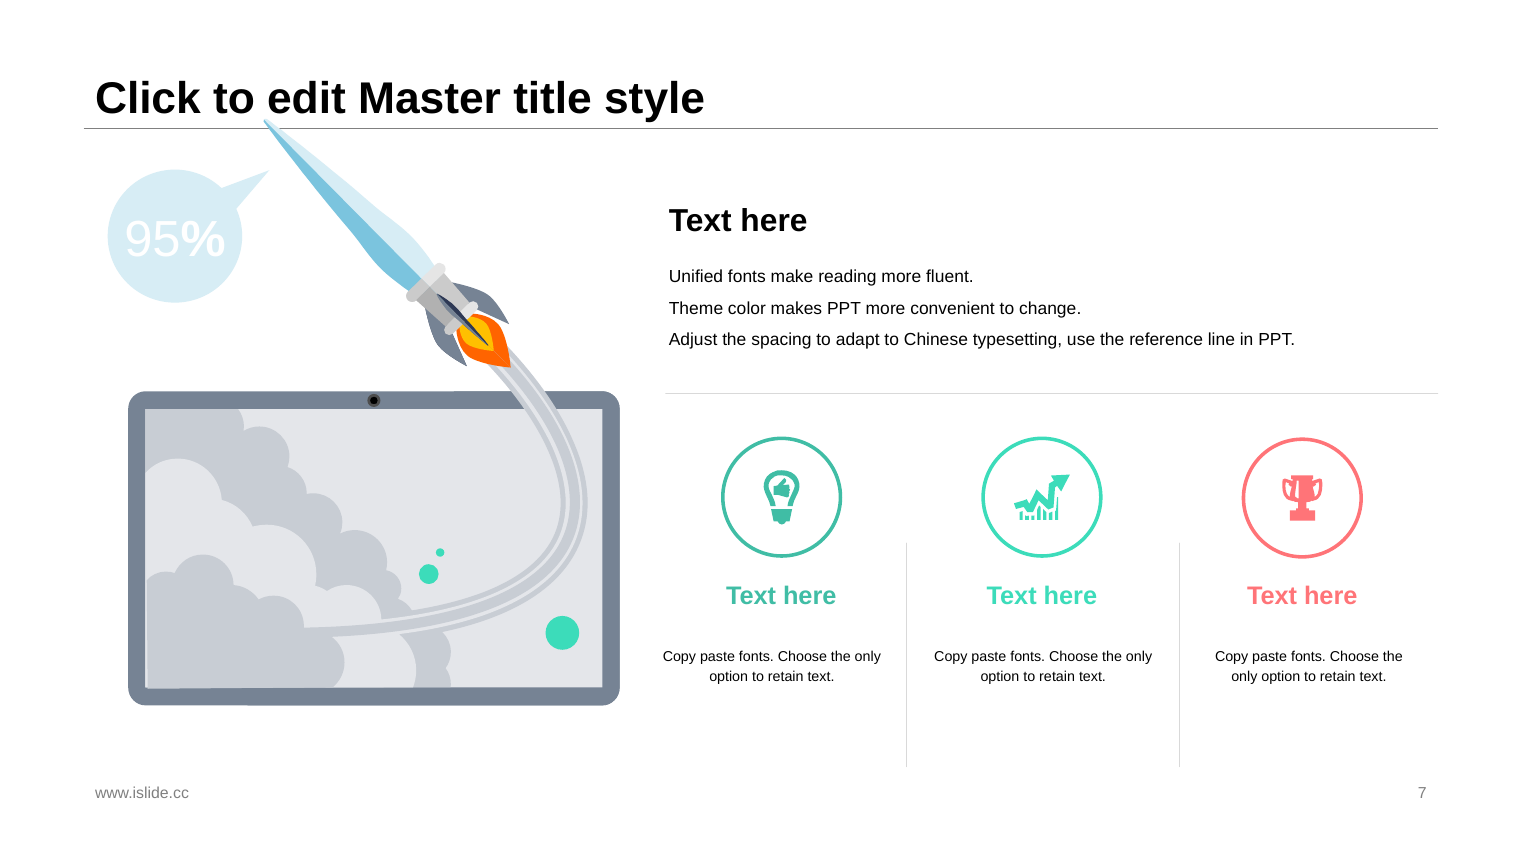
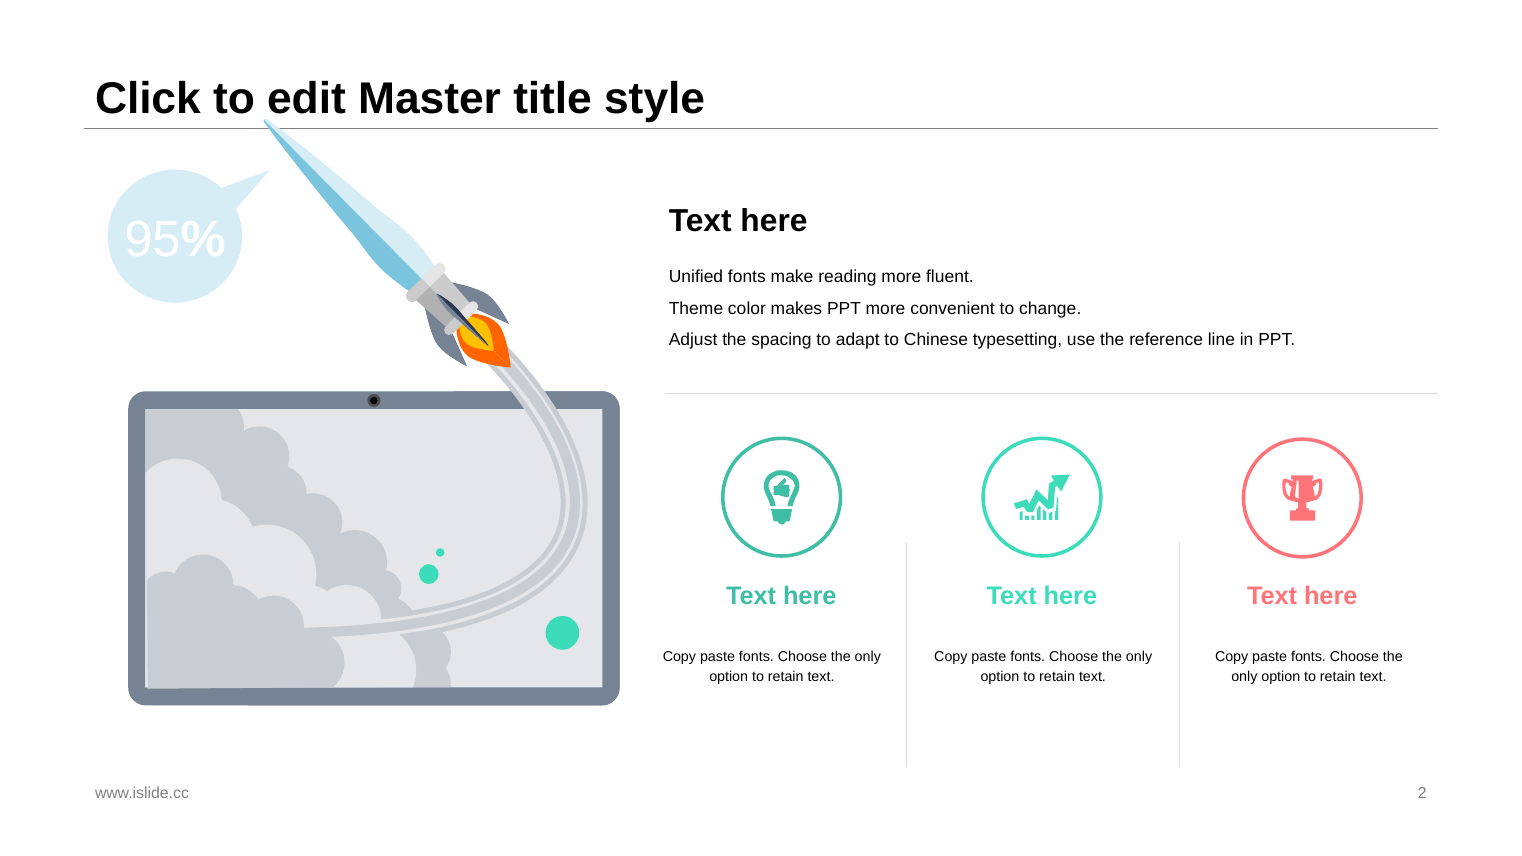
7: 7 -> 2 (1422, 793)
